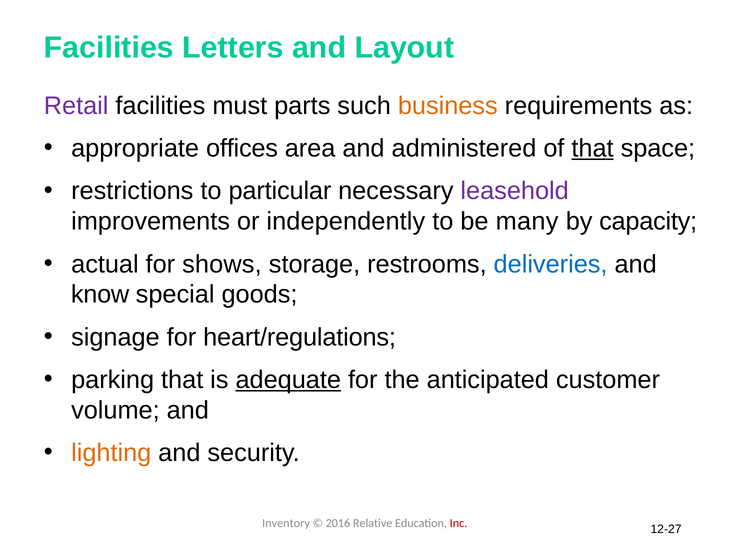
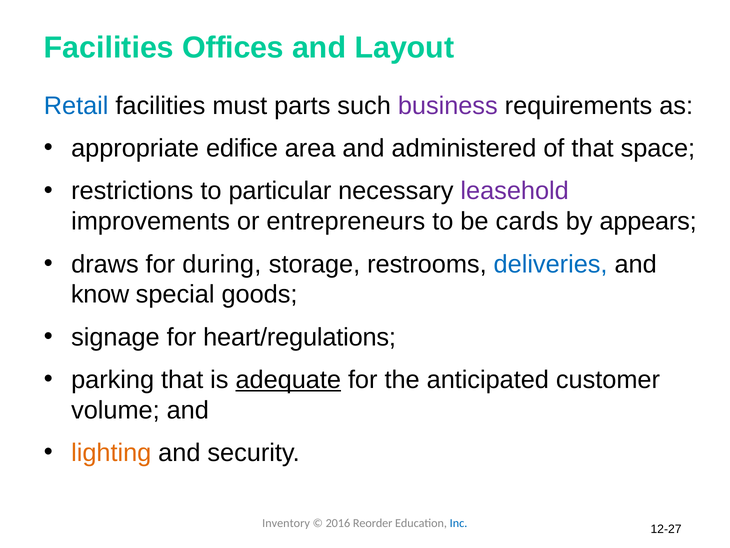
Letters: Letters -> Offices (233, 48)
Retail colour: purple -> blue (76, 106)
business colour: orange -> purple (448, 106)
offices: offices -> edifice (242, 148)
that underline: present -> none (593, 148)
independently: independently -> entrepreneurs (346, 221)
many: many -> cards (527, 221)
capacity: capacity -> appears (648, 221)
actual: actual -> draws (105, 264)
shows: shows -> during (222, 264)
Relative: Relative -> Reorder (373, 523)
Inc colour: red -> blue (459, 523)
